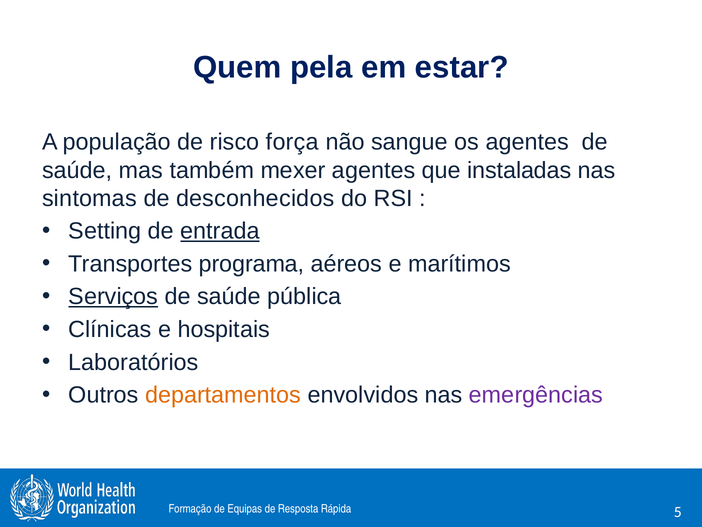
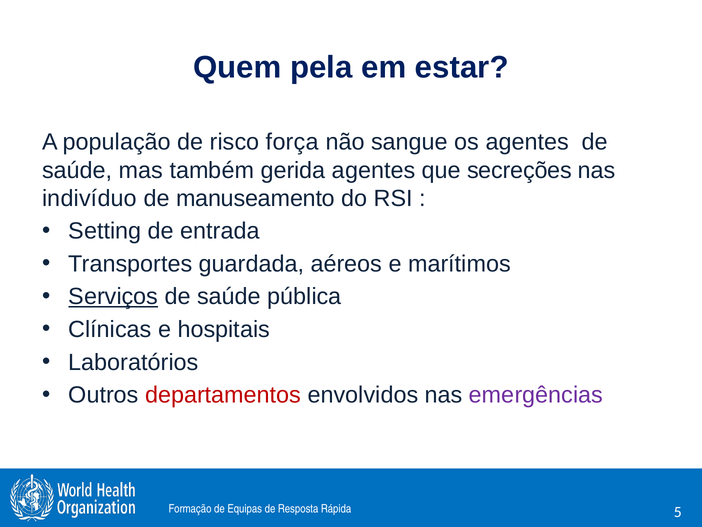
mexer: mexer -> gerida (293, 170)
instaladas: instaladas -> secreções (519, 170)
sintomas: sintomas -> indivíduo (90, 198)
desconhecidos: desconhecidos -> manuseamento (255, 198)
entrada underline: present -> none (220, 231)
programa: programa -> guardada (251, 264)
departamentos colour: orange -> red (223, 395)
